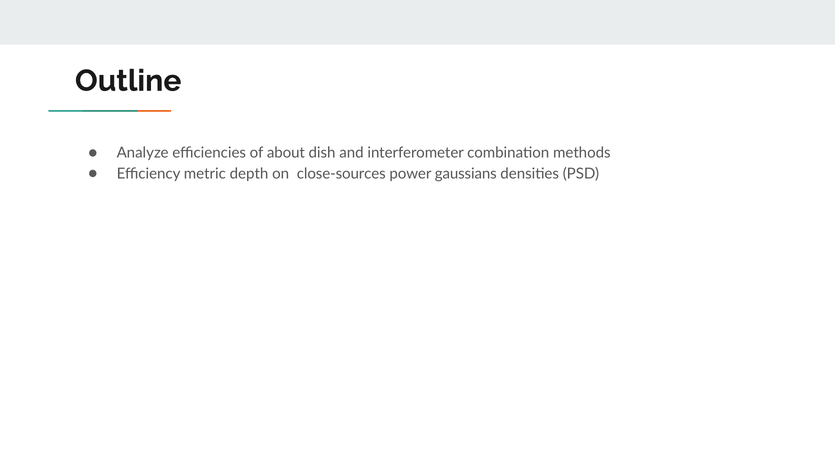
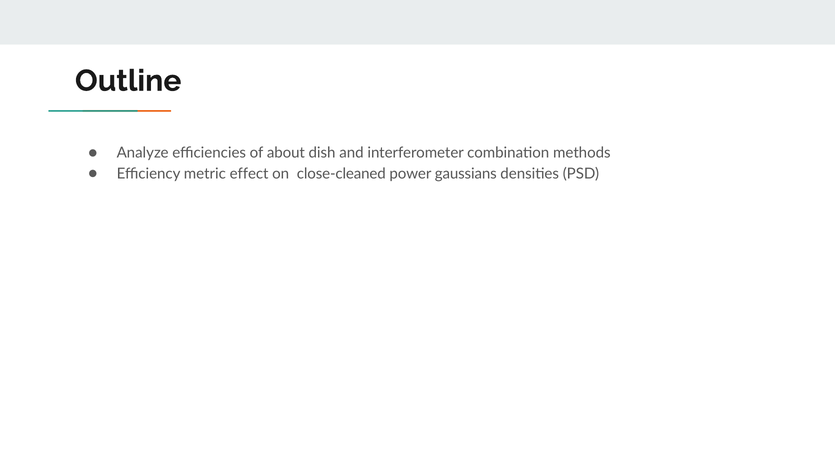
depth: depth -> effect (249, 174)
close-sources: close-sources -> close-cleaned (341, 174)
